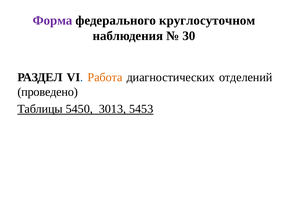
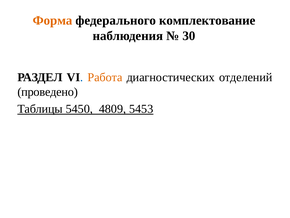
Форма colour: purple -> orange (53, 20)
круглосуточном: круглосуточном -> комплектование (207, 20)
3013: 3013 -> 4809 (113, 109)
